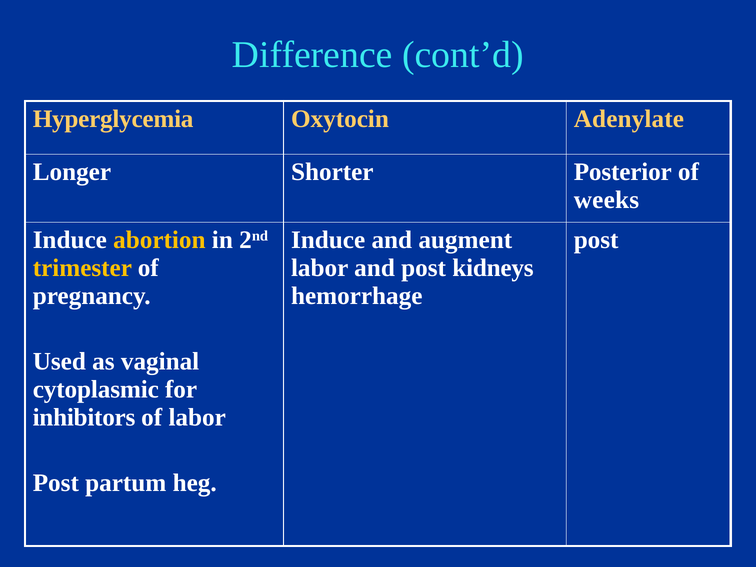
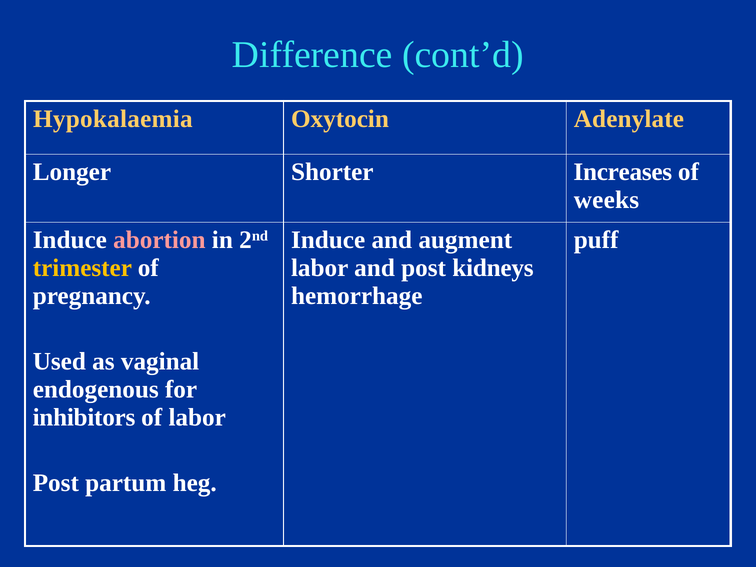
Hyperglycemia: Hyperglycemia -> Hypokalaemia (113, 119)
Posterior: Posterior -> Increases (623, 172)
abortion colour: yellow -> pink (159, 240)
post: post -> puff (596, 240)
cytoplasmic: cytoplasmic -> endogenous (96, 389)
